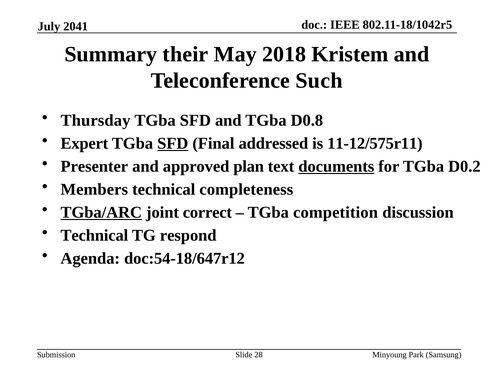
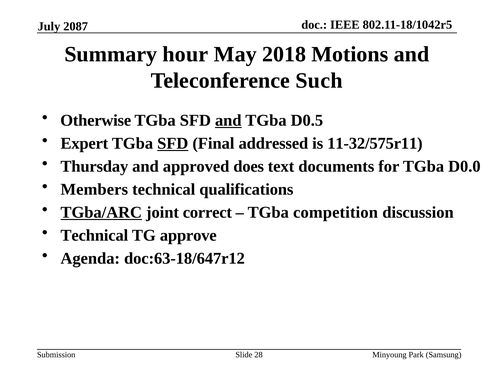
2041: 2041 -> 2087 (76, 26)
their: their -> hour (185, 54)
Kristem: Kristem -> Motions (350, 54)
Thursday: Thursday -> Otherwise (96, 121)
and underline: none -> present (228, 121)
D0.8: D0.8 -> D0.5 (307, 121)
11-12/575r11: 11-12/575r11 -> 11-32/575r11 (375, 144)
Presenter: Presenter -> Thursday (94, 167)
plan: plan -> does (249, 167)
documents underline: present -> none (336, 167)
D0.2: D0.2 -> D0.0 (464, 167)
completeness: completeness -> qualifications (246, 190)
respond: respond -> approve (188, 236)
doc:54-18/647r12: doc:54-18/647r12 -> doc:63-18/647r12 (184, 259)
